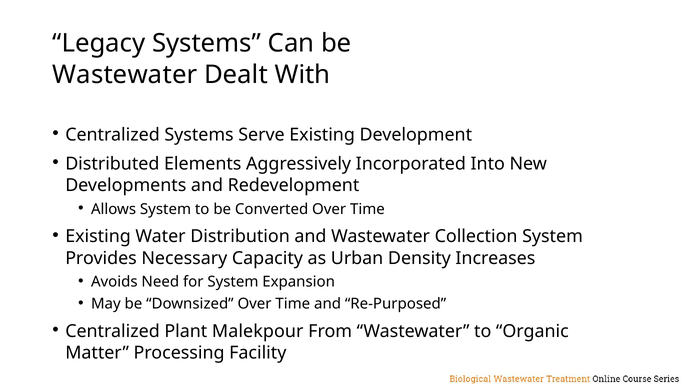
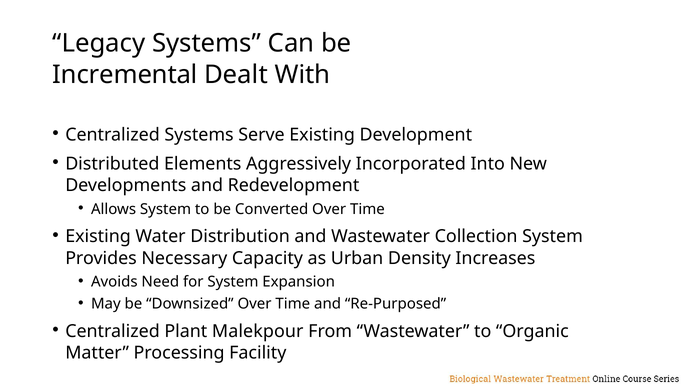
Wastewater: Wastewater -> Incremental (125, 75)
